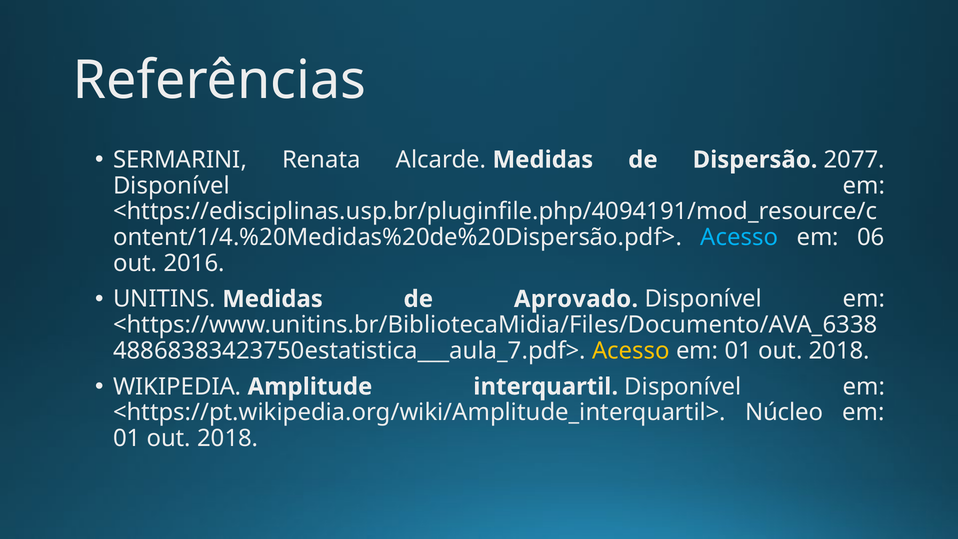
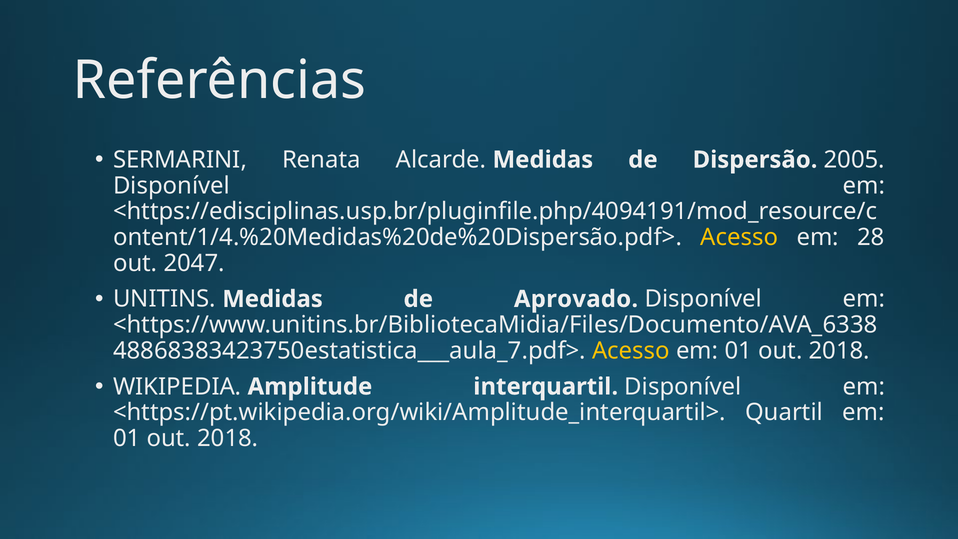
2077: 2077 -> 2005 (854, 160)
Acesso colour: light blue -> yellow (739, 237)
06: 06 -> 28 (871, 237)
2016: 2016 -> 2047 (194, 263)
Núcleo: Núcleo -> Quartil (784, 412)
